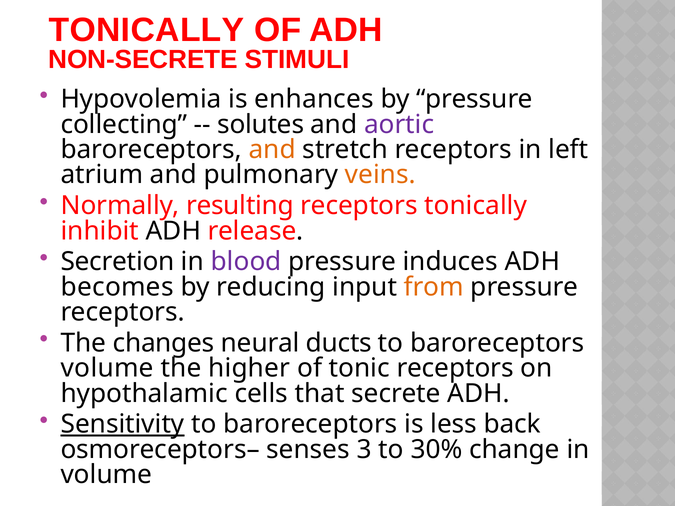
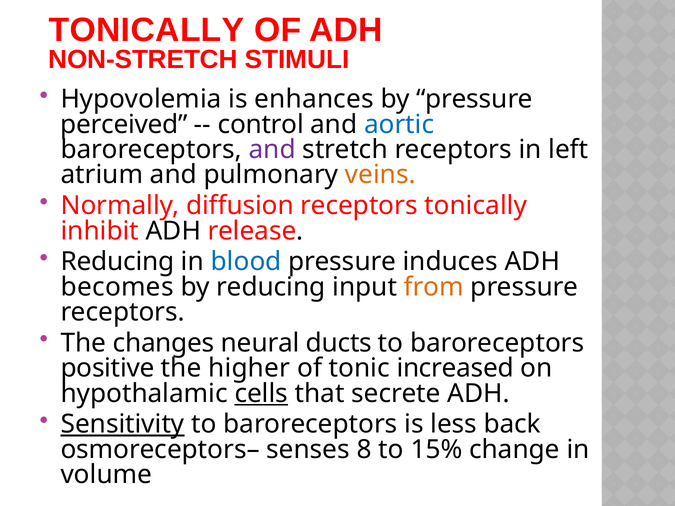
NON-SECRETE: NON-SECRETE -> NON-STRETCH (143, 59)
collecting: collecting -> perceived (124, 124)
solutes: solutes -> control (261, 124)
aortic colour: purple -> blue (399, 124)
and colour: orange -> purple (272, 150)
resulting: resulting -> diffusion (240, 206)
Secretion: Secretion -> Reducing (118, 262)
blood colour: purple -> blue (246, 262)
volume: volume -> positive (107, 368)
tonic receptors: receptors -> increased (455, 368)
cells underline: none -> present (261, 394)
3: 3 -> 8 (364, 450)
30%: 30% -> 15% (436, 450)
